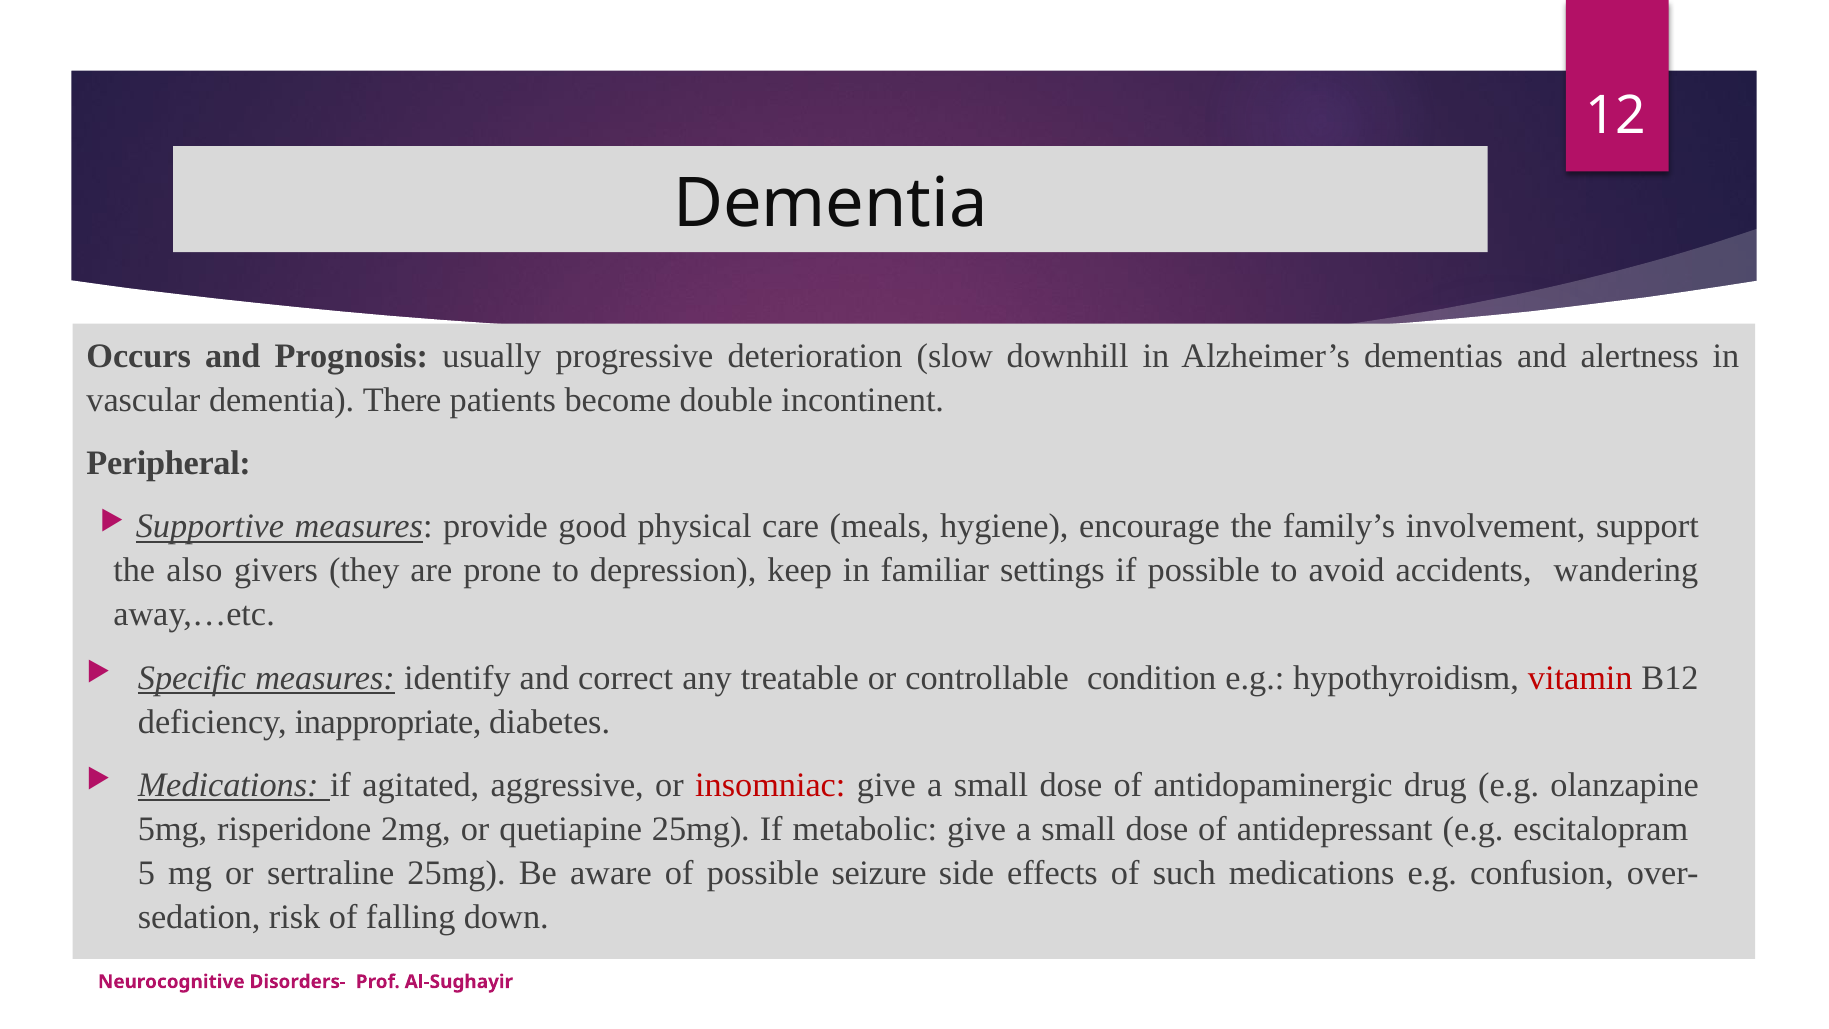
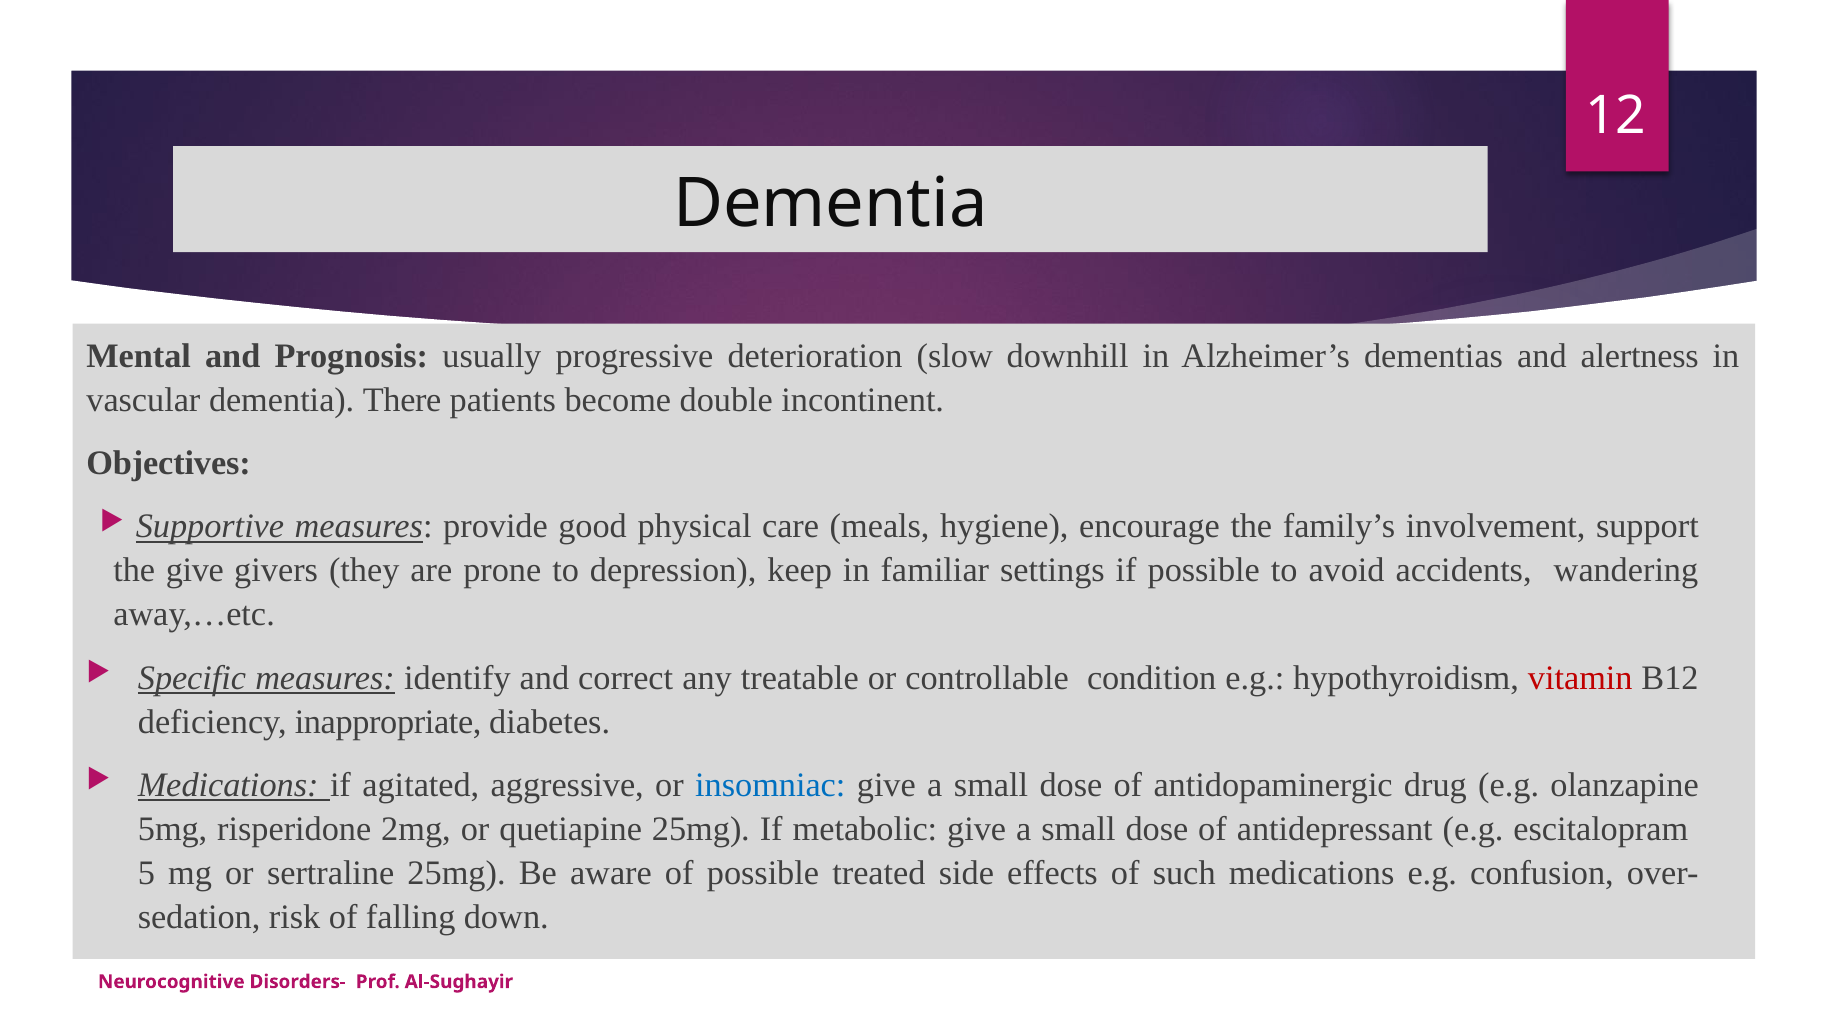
Occurs: Occurs -> Mental (139, 356)
Peripheral: Peripheral -> Objectives (169, 463)
the also: also -> give (195, 570)
insomniac colour: red -> blue (770, 785)
seizure: seizure -> treated (879, 873)
